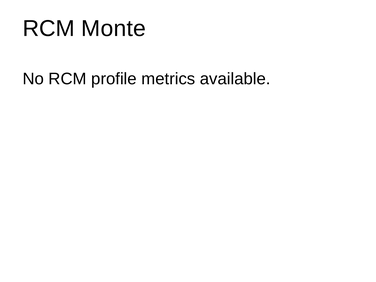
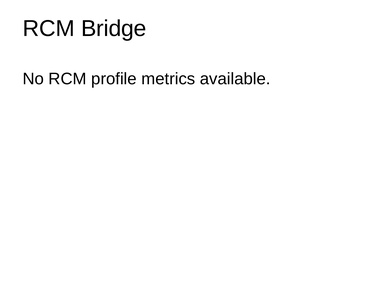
Monte: Monte -> Bridge (114, 29)
